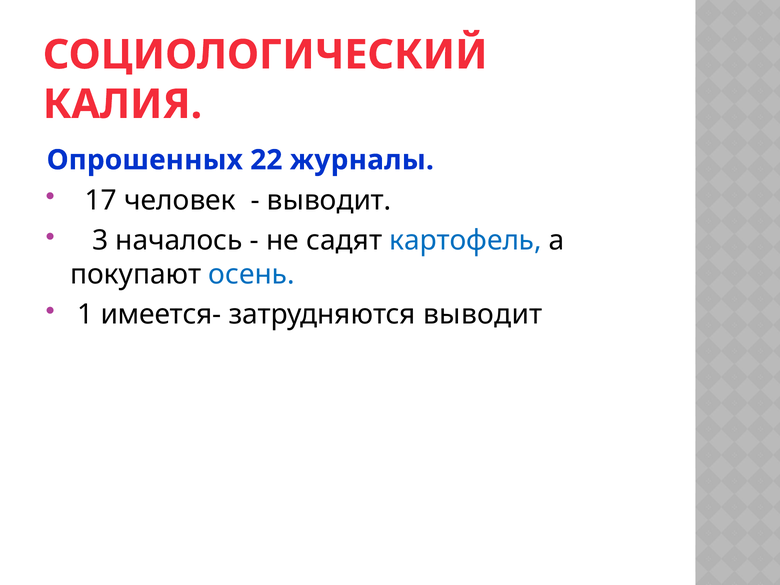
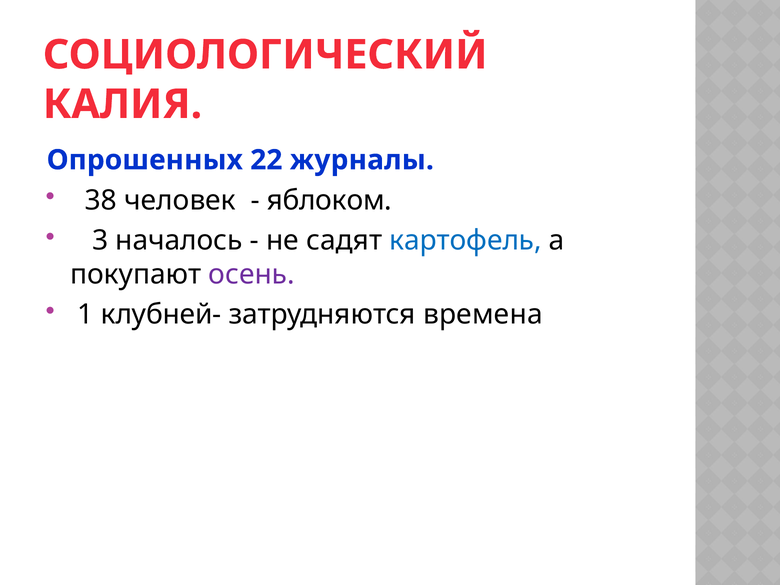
17: 17 -> 38 (101, 200)
выводит: выводит -> яблоком (329, 200)
осень colour: blue -> purple (252, 274)
имеется-: имеется- -> клубней- (161, 315)
затрудняются выводит: выводит -> времена (483, 315)
